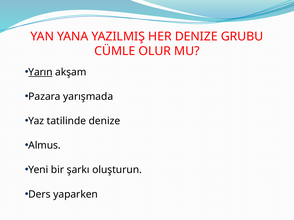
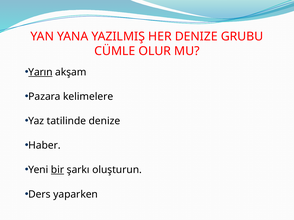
yarışmada: yarışmada -> kelimelere (88, 97)
Almus: Almus -> Haber (44, 146)
bir underline: none -> present (57, 170)
